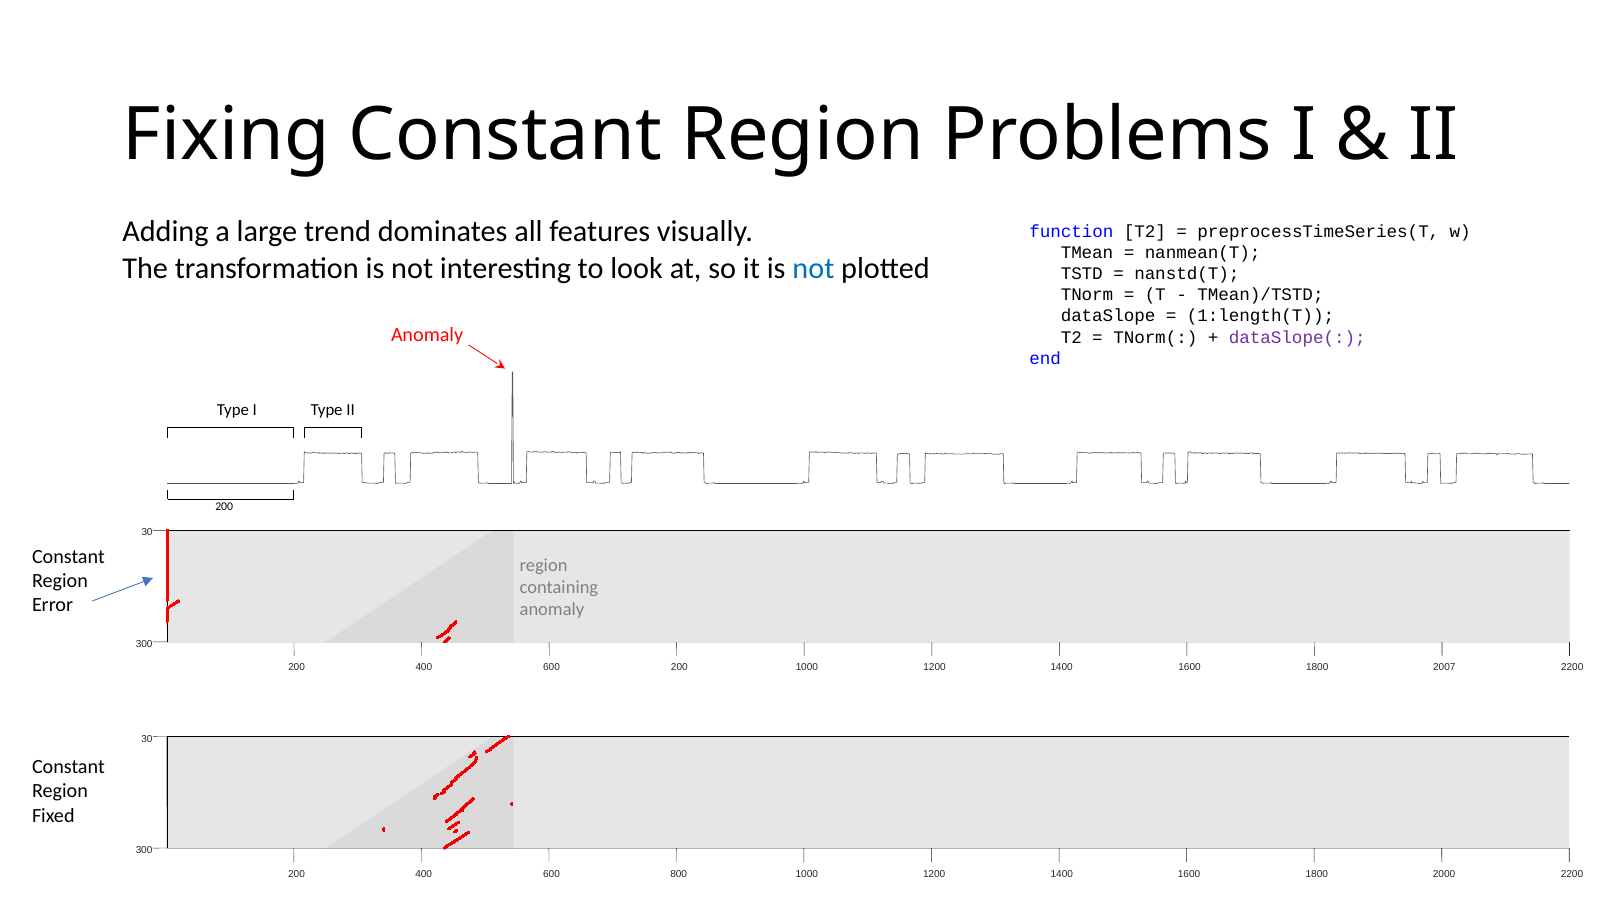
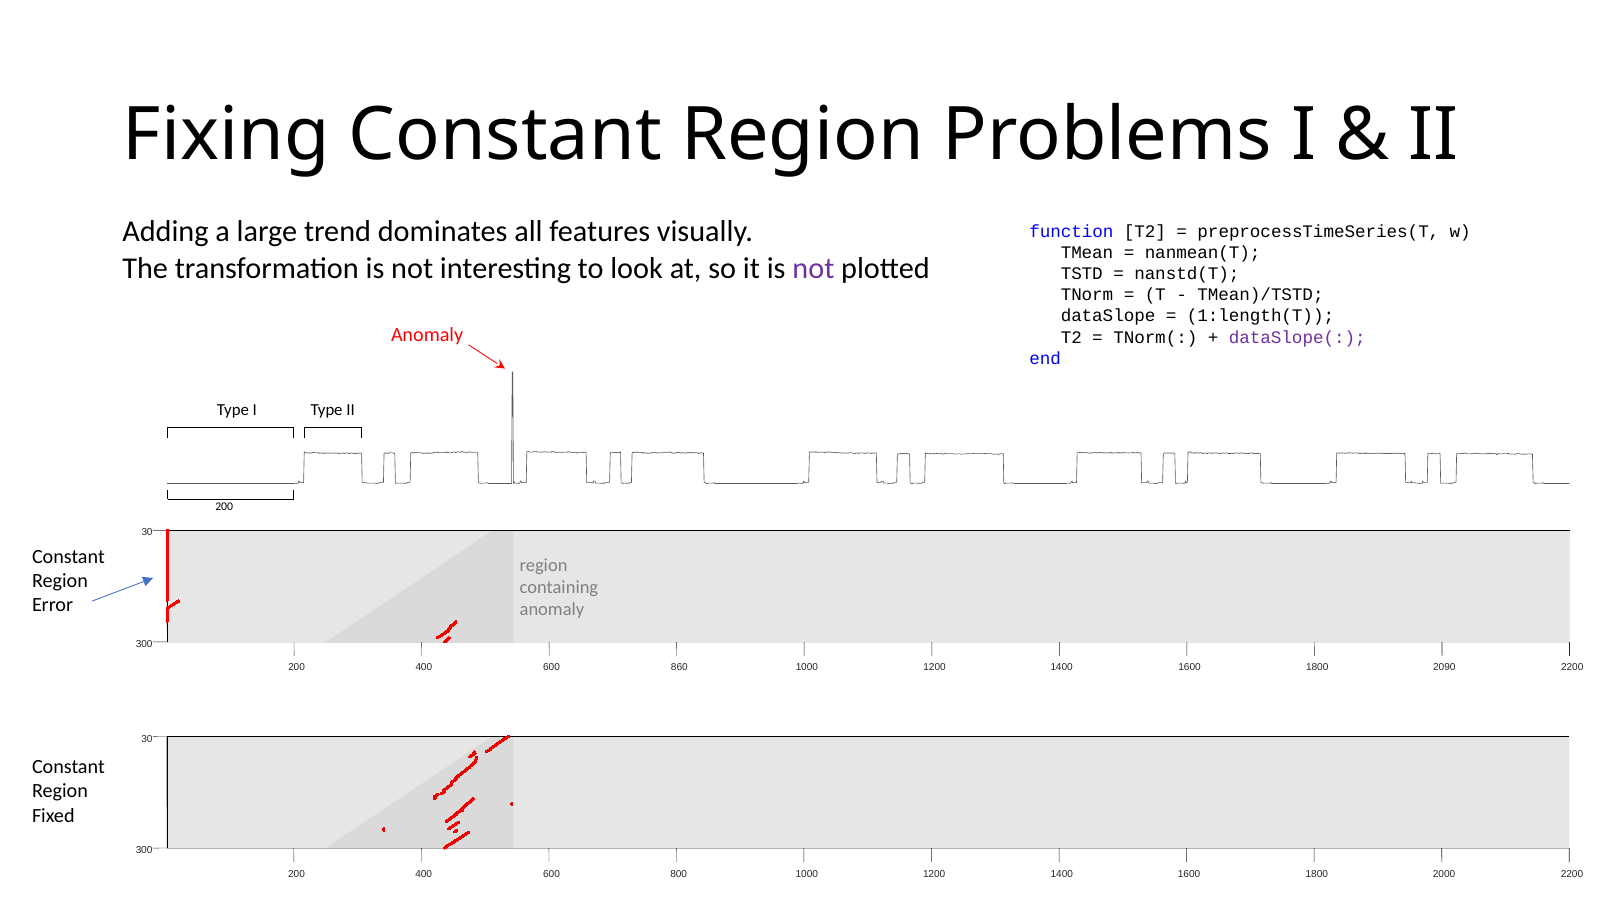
not colour: blue -> purple (813, 268)
600 200: 200 -> 860 (679, 668)
2007: 2007 -> 2090 (1444, 668)
